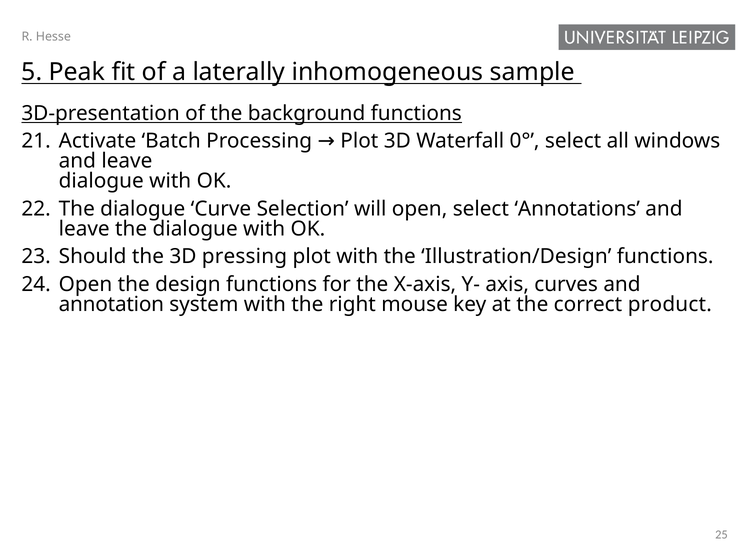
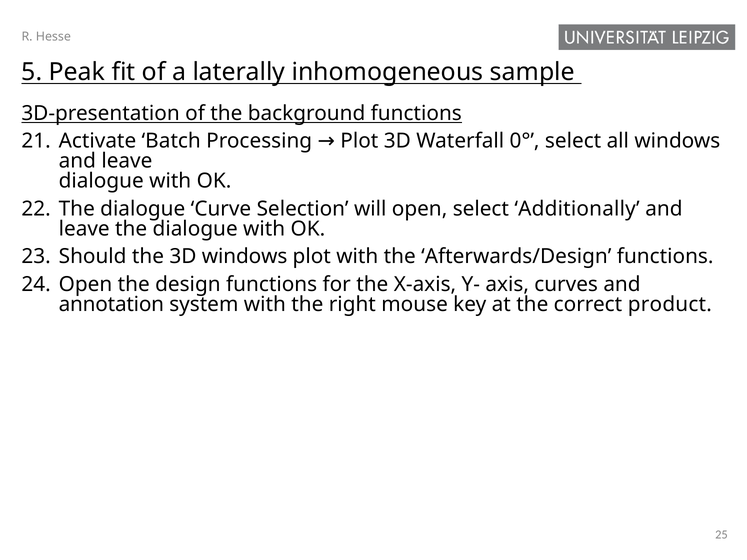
Annotations: Annotations -> Additionally (577, 209)
3D pressing: pressing -> windows (245, 257)
Illustration/Design: Illustration/Design -> Afterwards/Design (516, 257)
